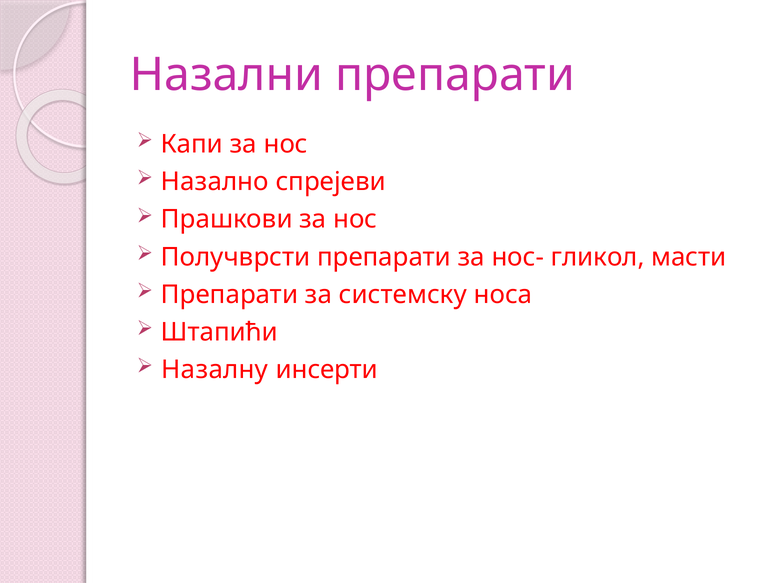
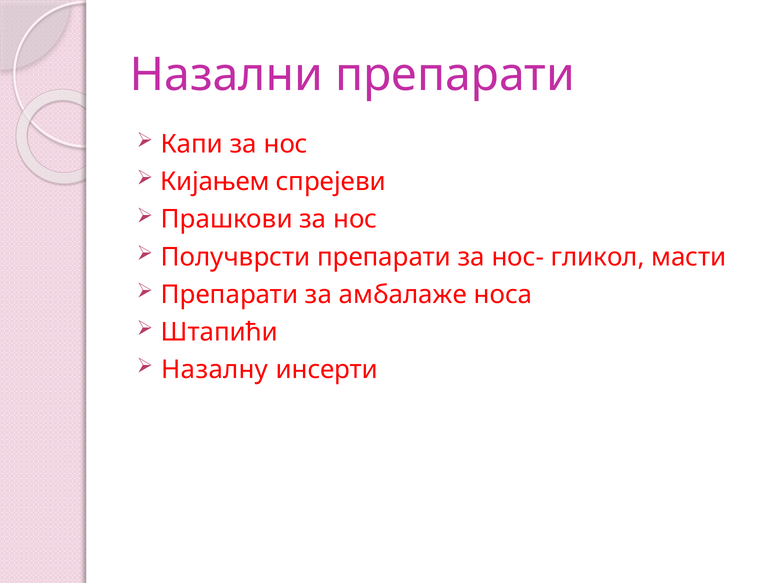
Назално: Назално -> Кијањем (215, 182)
системску: системску -> амбалаже (403, 295)
